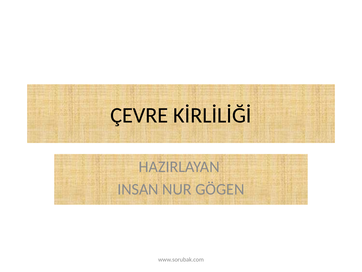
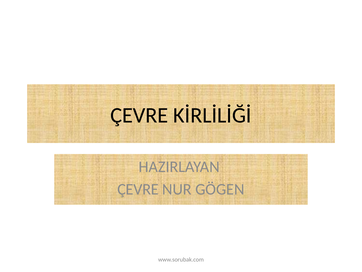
INSAN: INSAN -> ÇEVRE (138, 189)
